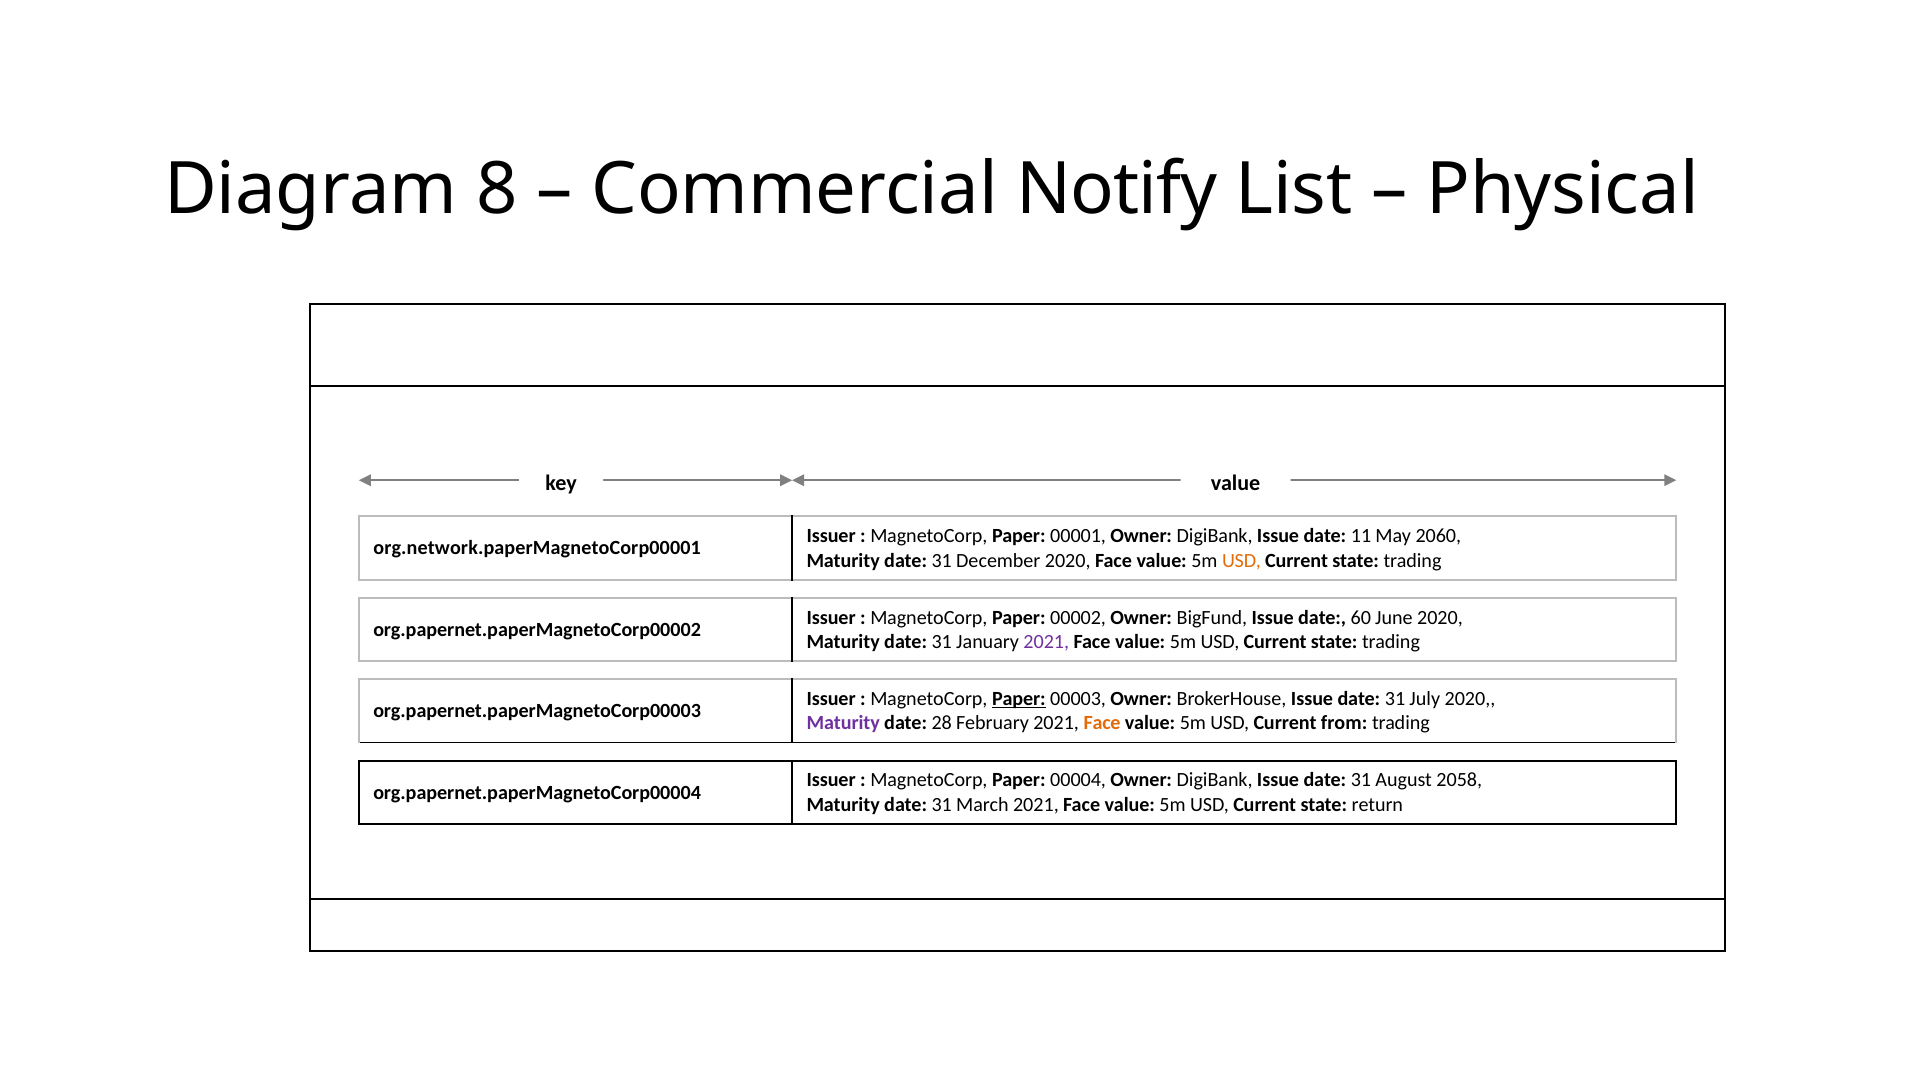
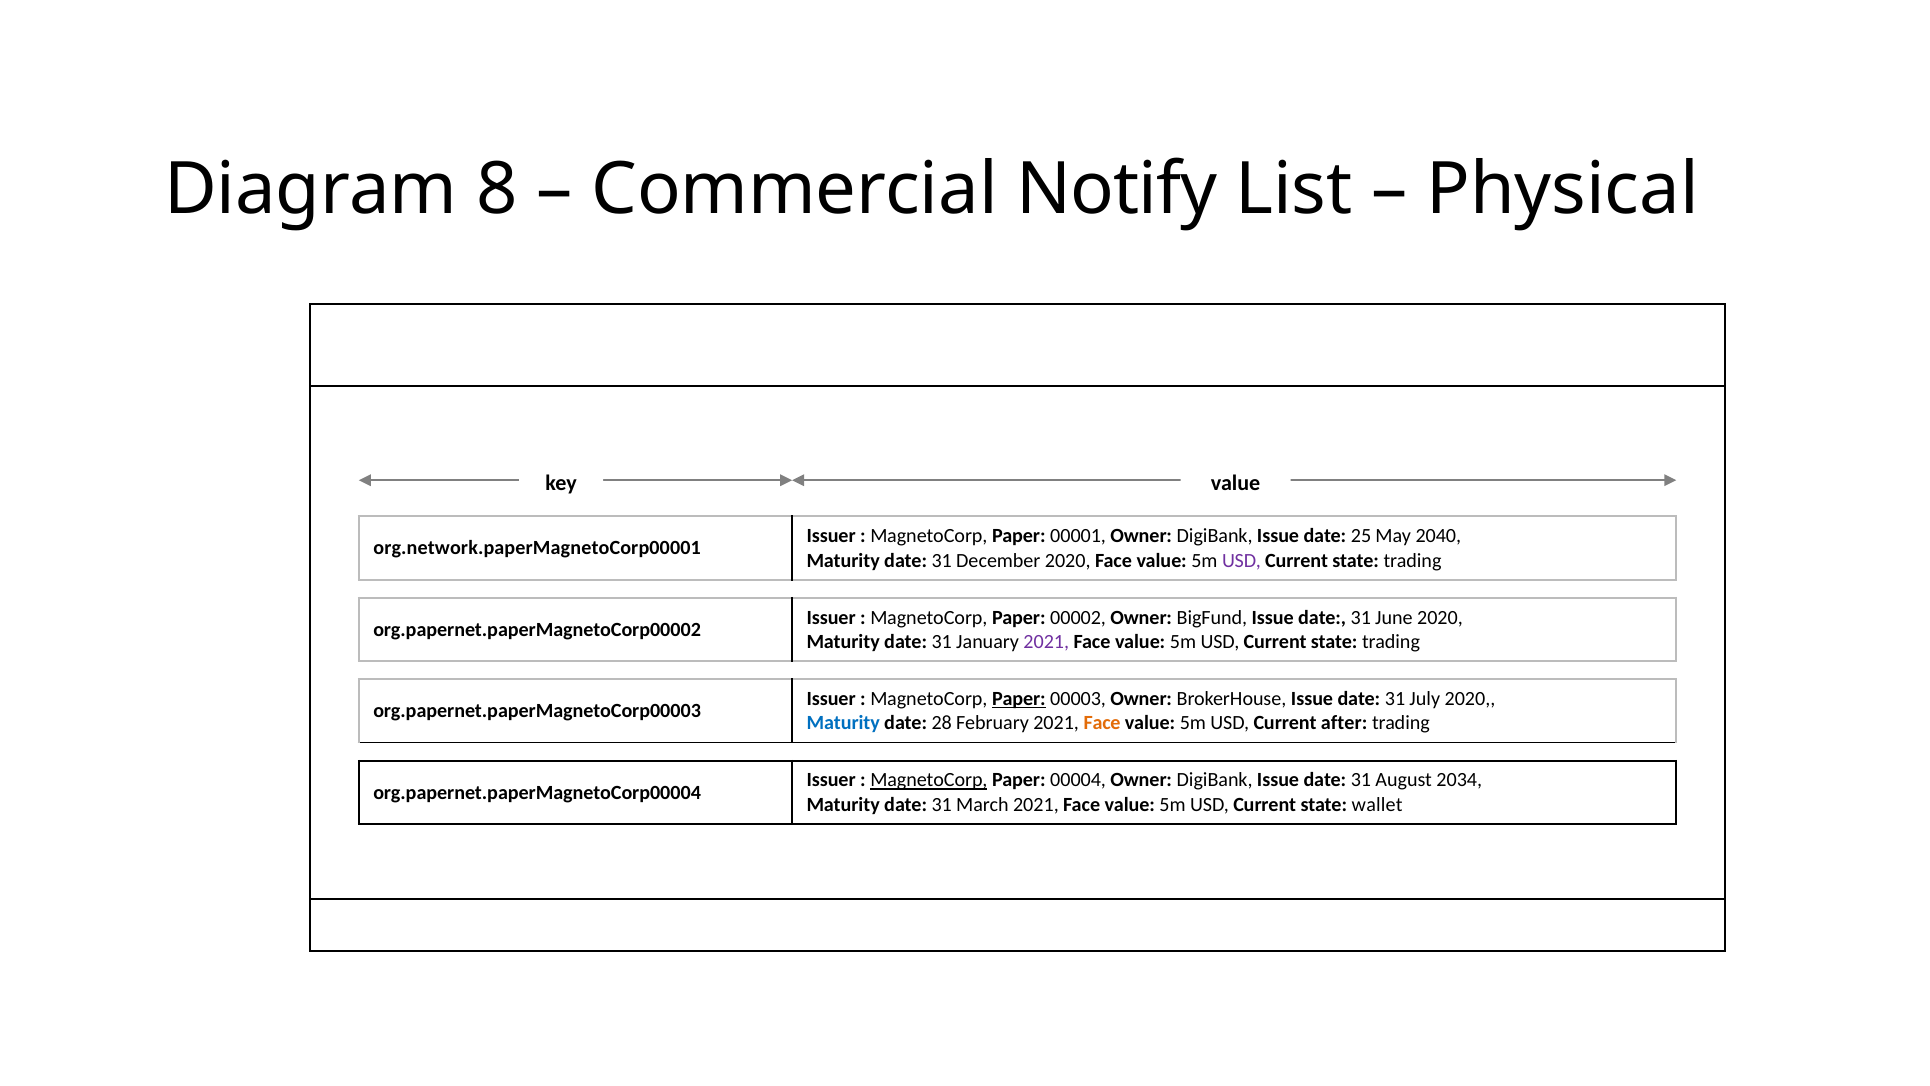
11: 11 -> 25 (1361, 536)
2060: 2060 -> 2040 (1438, 536)
USD colour: orange -> purple (1241, 560)
BigFund Issue date 60: 60 -> 31 (1361, 617)
Maturity colour: purple -> blue (843, 723)
from: from -> after (1344, 723)
MagnetoCorp underline: none -> present (929, 780)
2058: 2058 -> 2034 (1459, 780)
return: return -> wallet (1377, 804)
